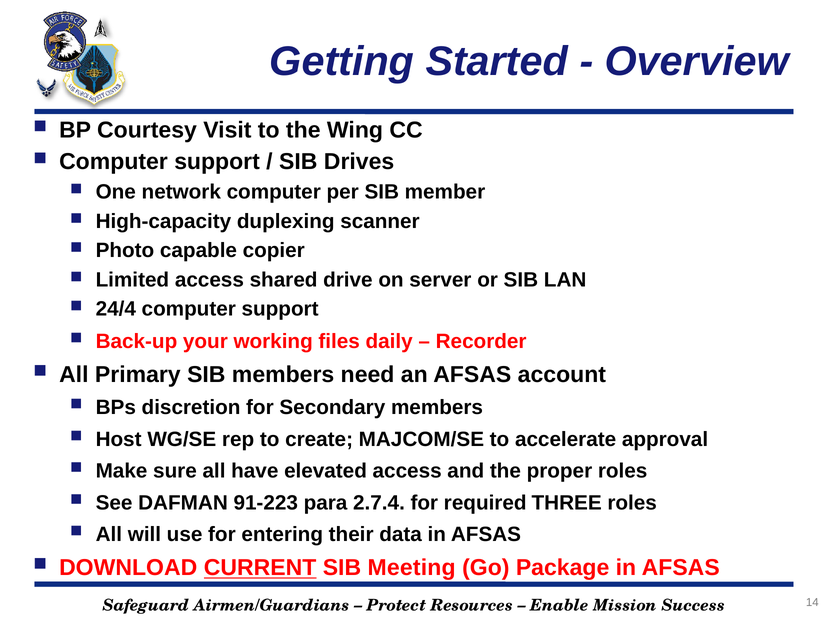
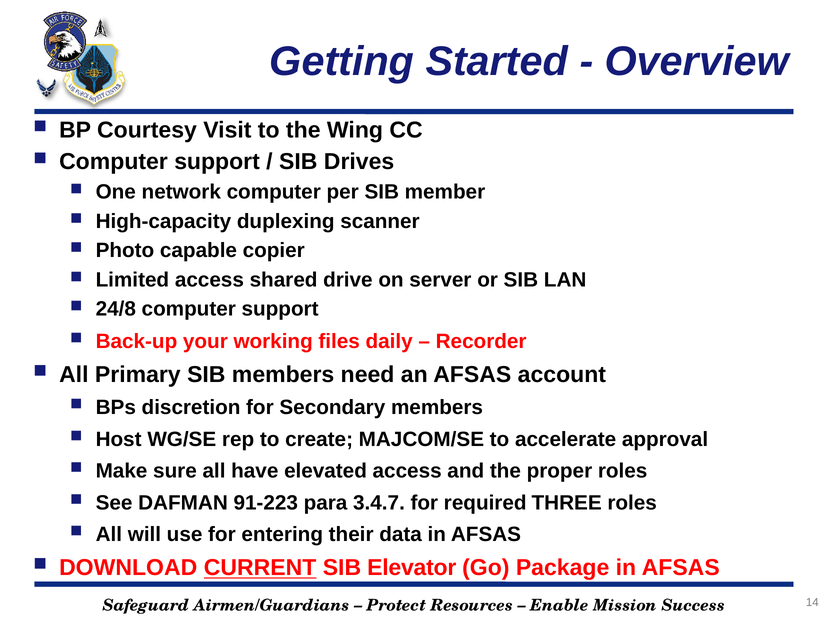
24/4: 24/4 -> 24/8 (116, 309)
2.7.4: 2.7.4 -> 3.4.7 (379, 503)
Meeting: Meeting -> Elevator (412, 568)
